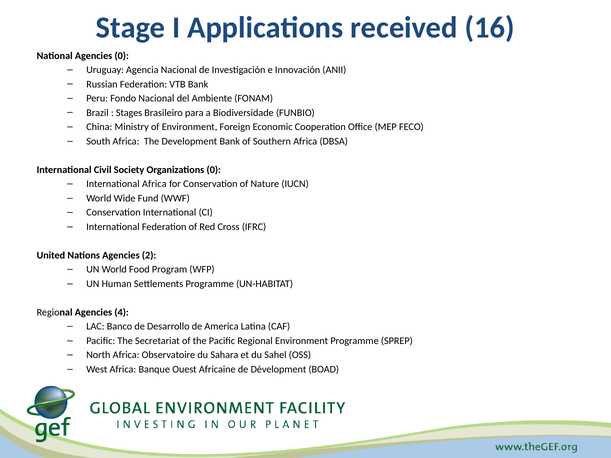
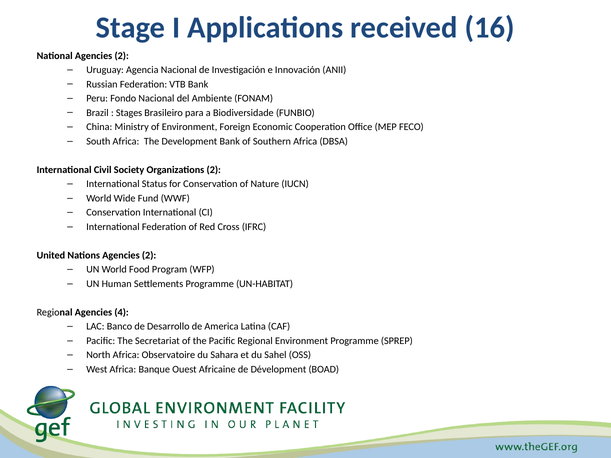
National Agencies 0: 0 -> 2 (122, 56)
Organizations 0: 0 -> 2 (214, 170)
International Africa: Africa -> Status (154, 184)
